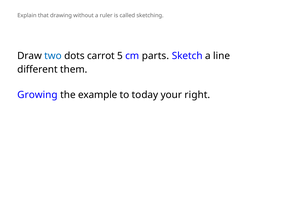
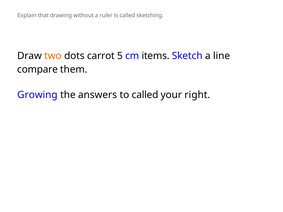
two colour: blue -> orange (53, 56)
parts: parts -> items (156, 56)
different: different -> compare (38, 69)
example: example -> answers (98, 95)
to today: today -> called (145, 95)
